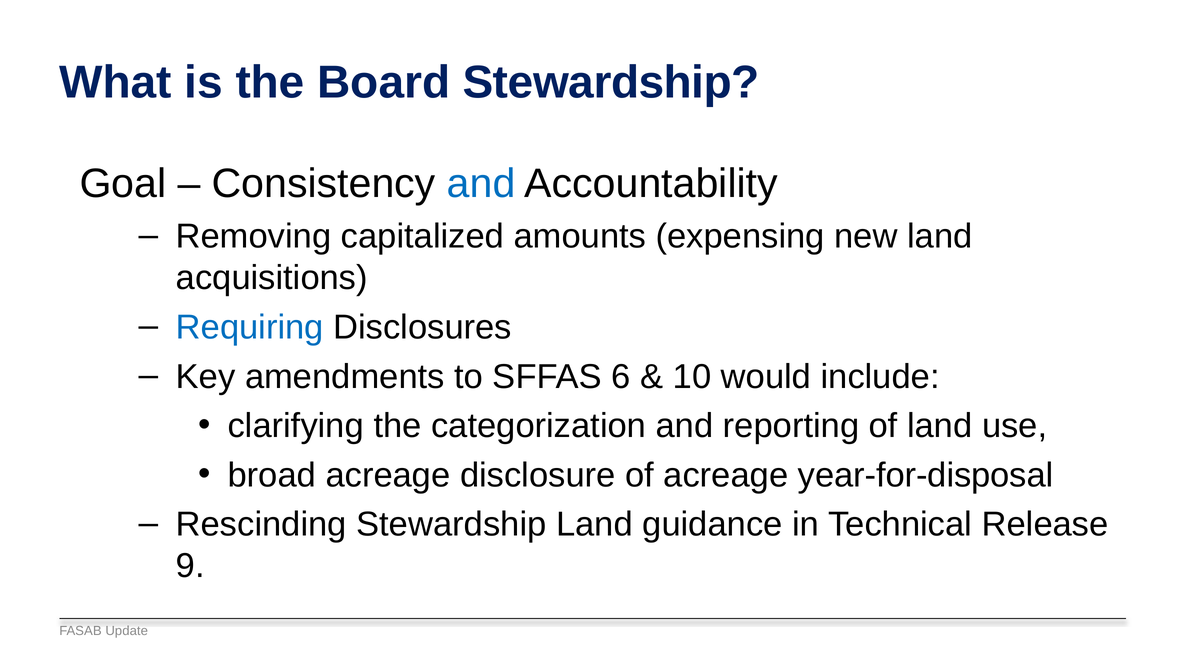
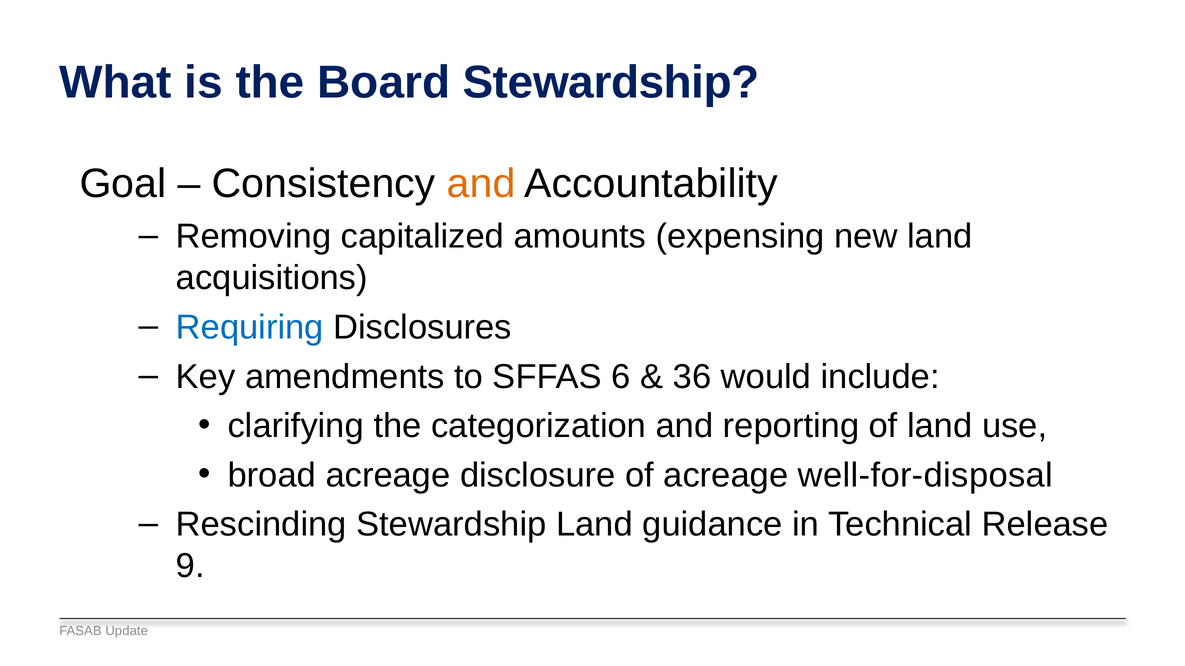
and colour: blue -> orange (481, 184)
10: 10 -> 36 (692, 377)
year-for-disposal: year-for-disposal -> well-for-disposal (925, 476)
